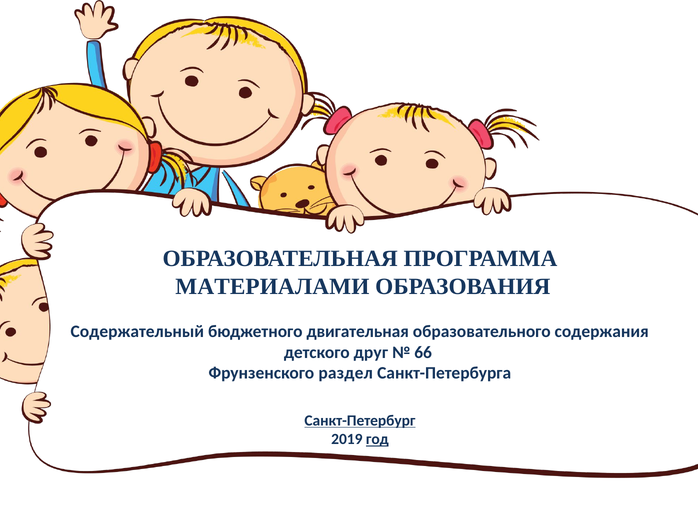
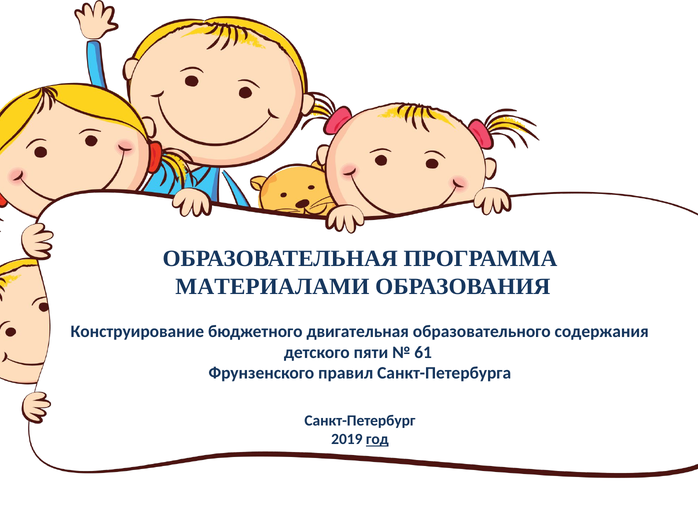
Содержательный: Содержательный -> Конструирование (137, 332)
друг: друг -> пяти (371, 353)
66: 66 -> 61 (423, 353)
раздел: раздел -> правил (346, 374)
Санкт-Петербург underline: present -> none (360, 421)
